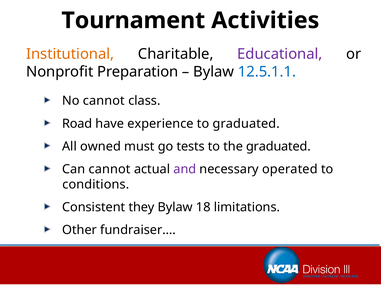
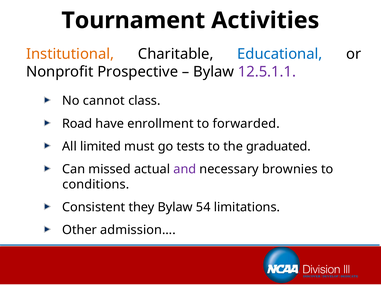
Educational colour: purple -> blue (280, 54)
Preparation: Preparation -> Prospective (138, 72)
12.5.1.1 colour: blue -> purple (267, 72)
experience: experience -> enrollment (160, 124)
to graduated: graduated -> forwarded (246, 124)
owned: owned -> limited (101, 147)
Can cannot: cannot -> missed (110, 170)
operated: operated -> brownies (290, 170)
18: 18 -> 54 (203, 208)
fundraiser…: fundraiser… -> admission… (138, 231)
